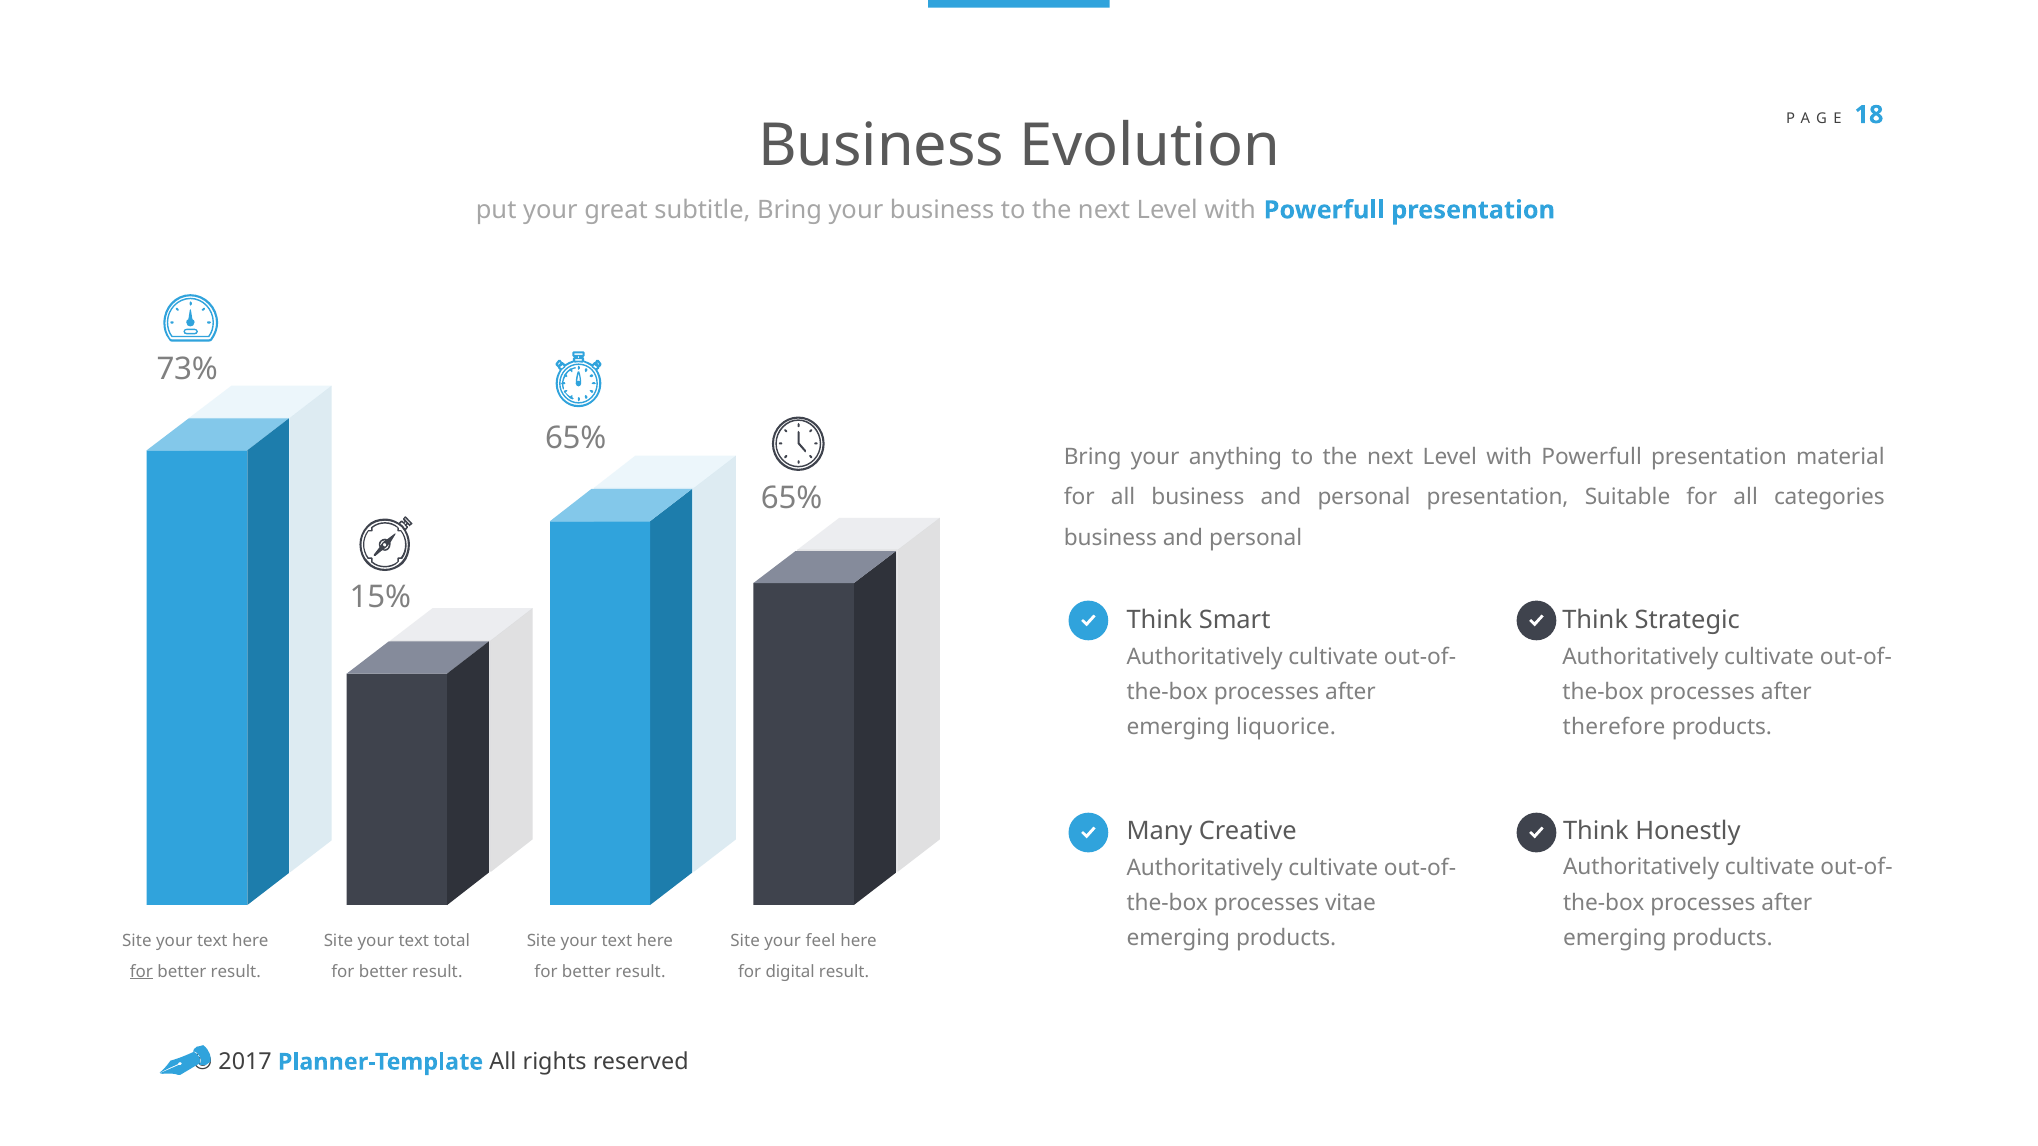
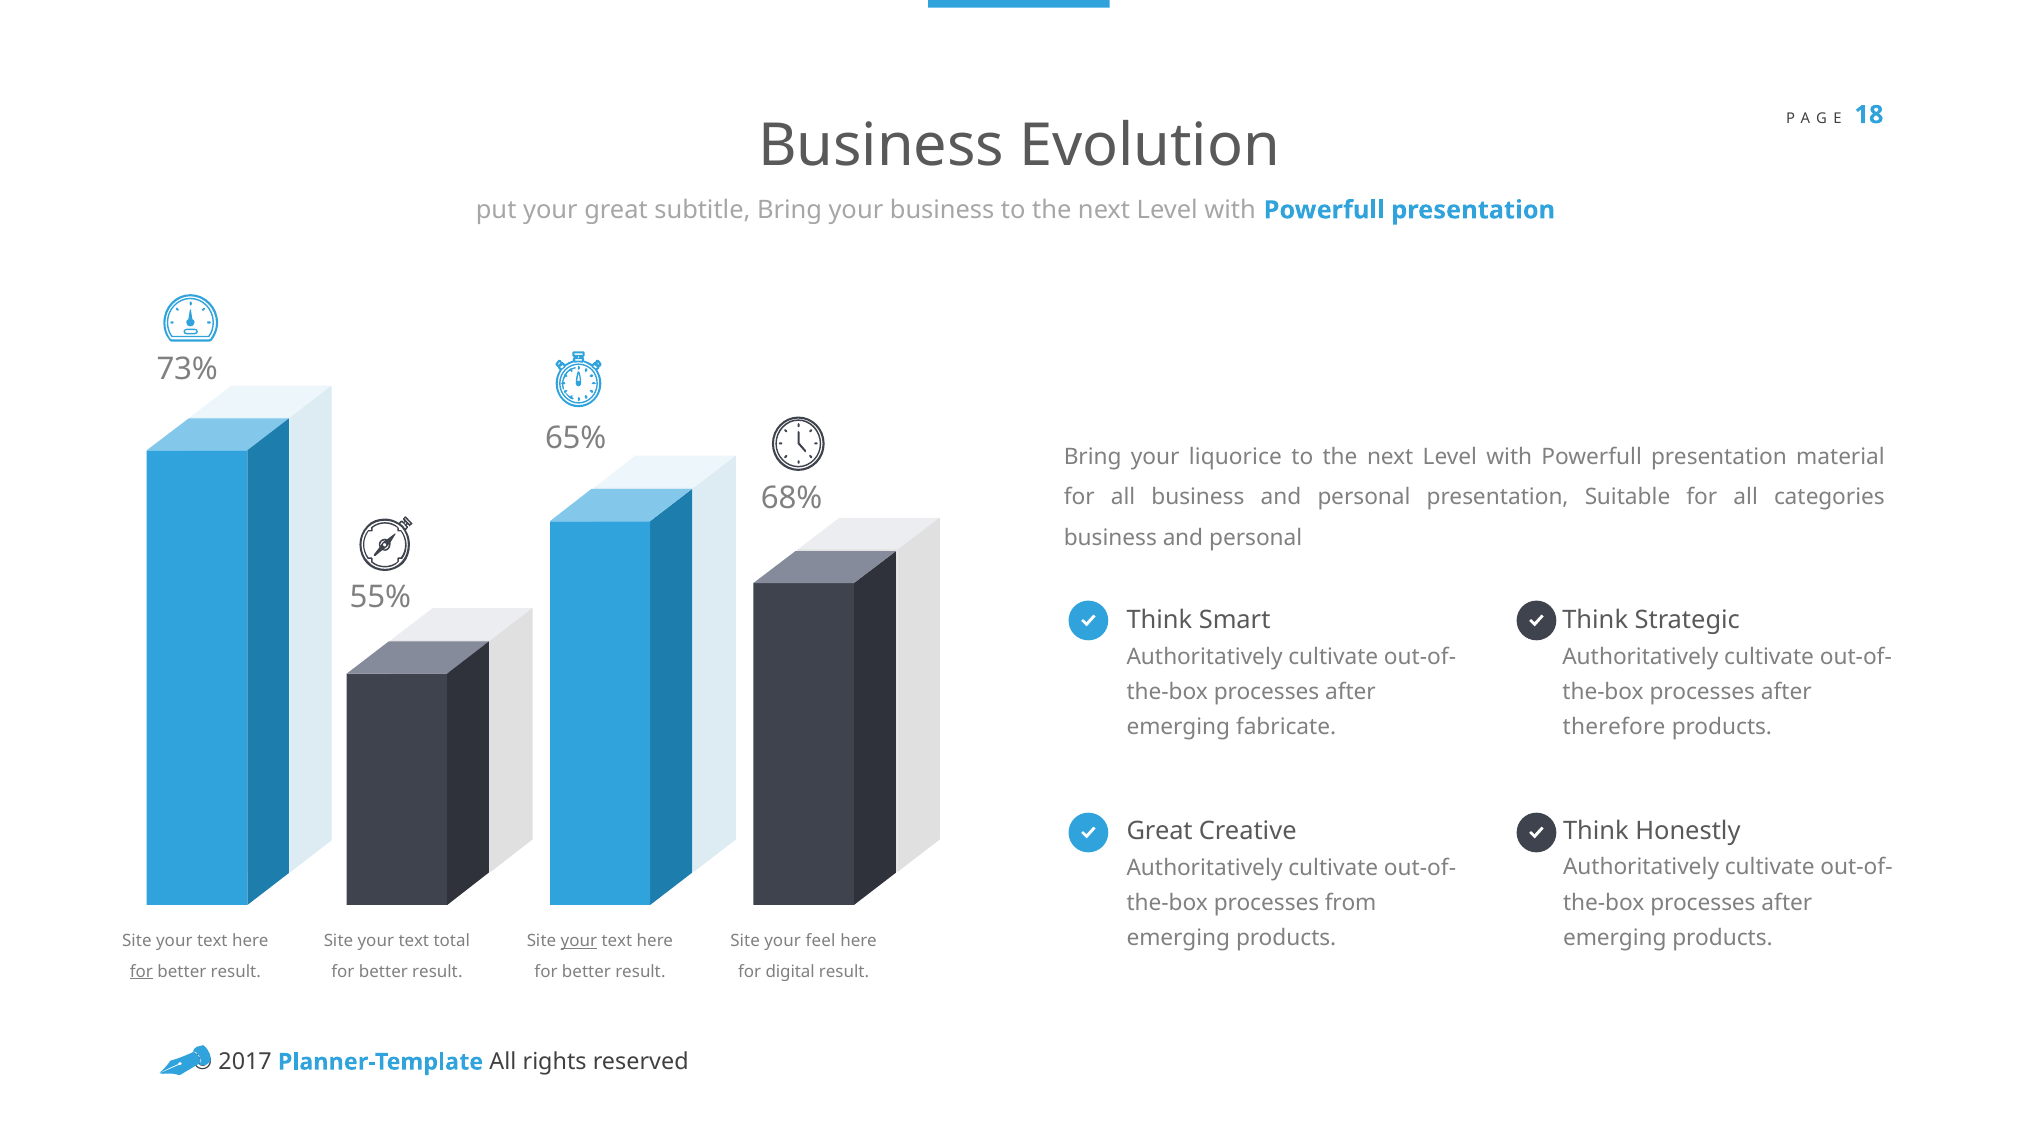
anything: anything -> liquorice (1235, 457)
65%: 65% -> 68% (792, 499)
15%: 15% -> 55% (380, 598)
liquorice: liquorice -> fabricate (1286, 728)
Many: Many -> Great (1160, 831)
vitae: vitae -> from (1351, 903)
your underline: none -> present (579, 941)
